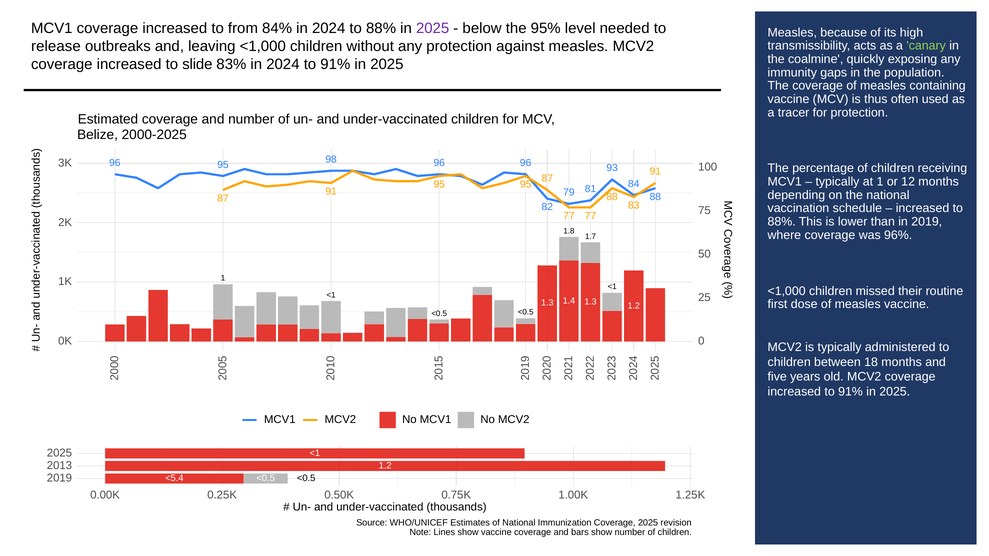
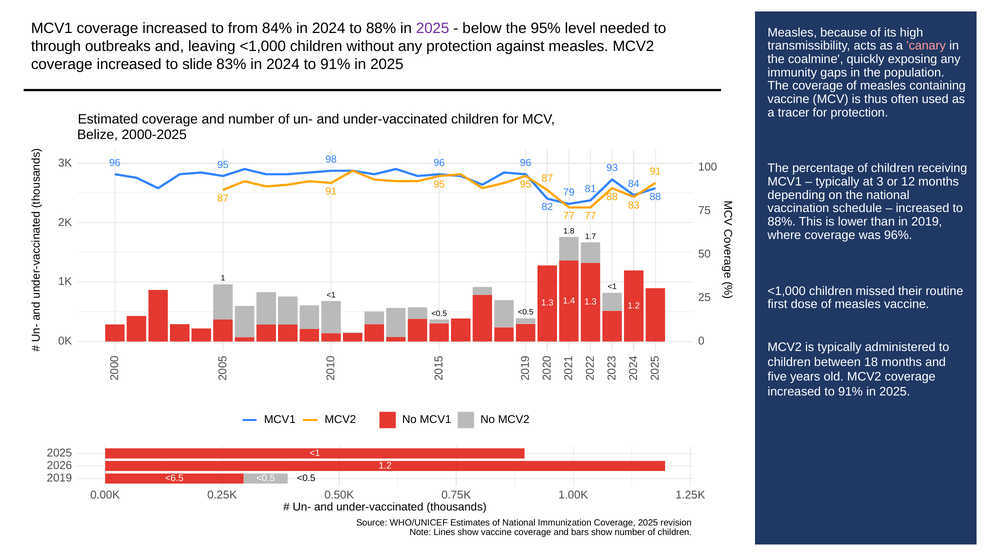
release: release -> through (56, 46)
canary colour: light green -> pink (926, 46)
at 1: 1 -> 3 (880, 182)
2013: 2013 -> 2026 (59, 466)
<5.4: <5.4 -> <6.5 (174, 478)
